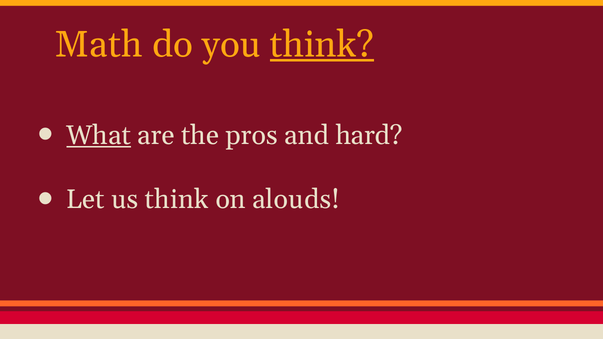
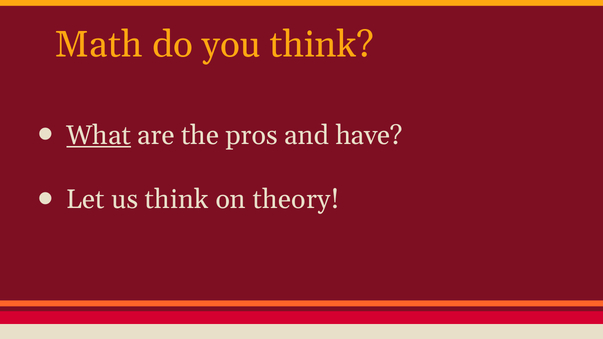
think underline: present -> none (322, 44)
hard: hard -> have (369, 135)
alouds: alouds -> theory (296, 200)
